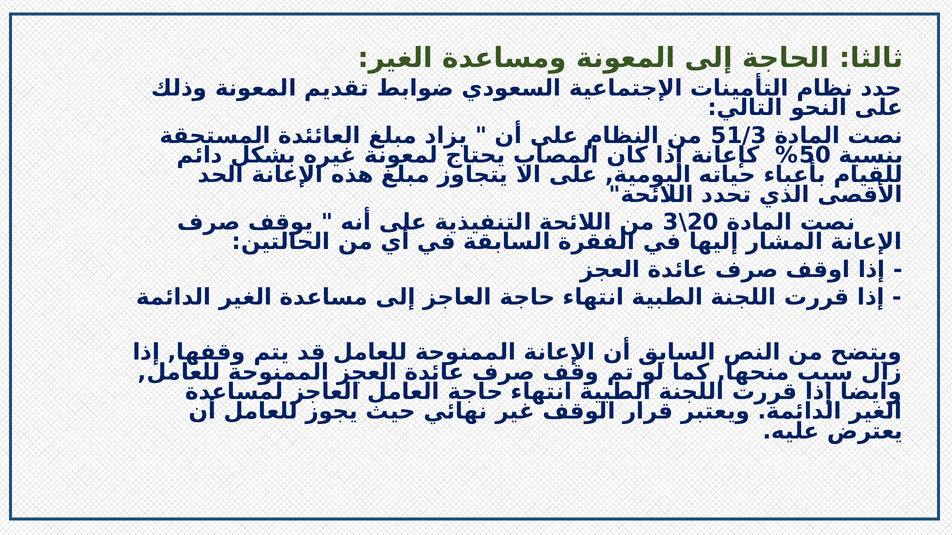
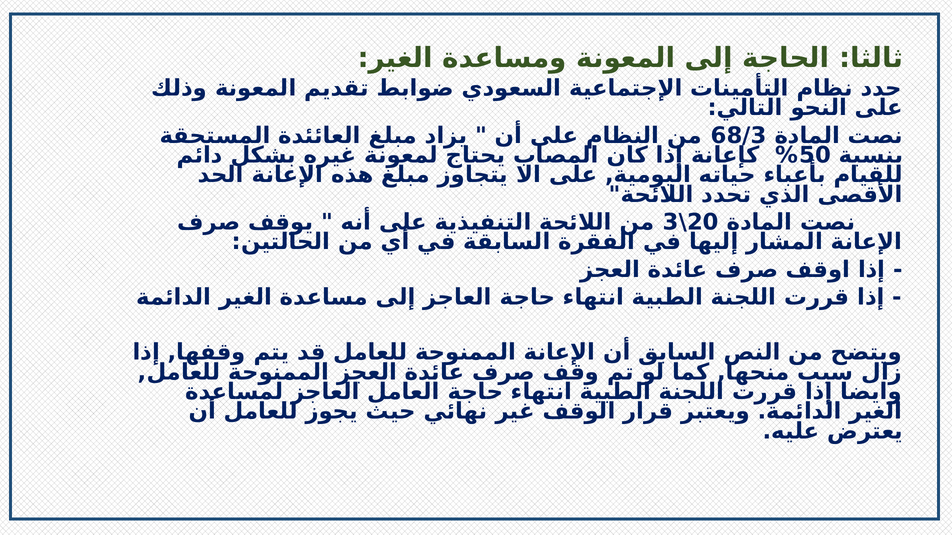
51/3: 51/3 -> 68/3 (739, 136)
